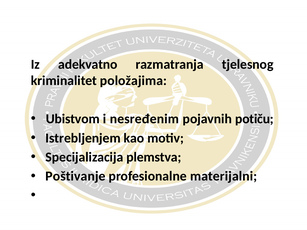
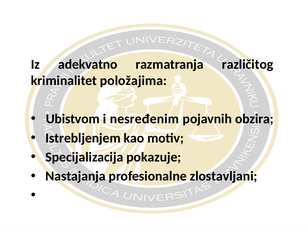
tjelesnog: tjelesnog -> različitog (248, 64)
potiču: potiču -> obzira (254, 119)
plemstva: plemstva -> pokazuje (154, 157)
Poštivanje: Poštivanje -> Nastajanja (76, 176)
materijalni: materijalni -> zlostavljani (224, 176)
